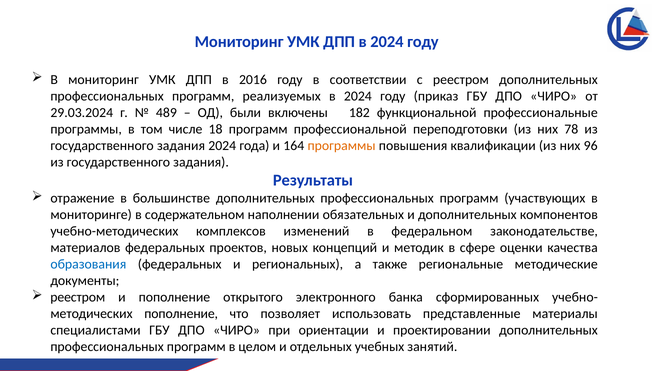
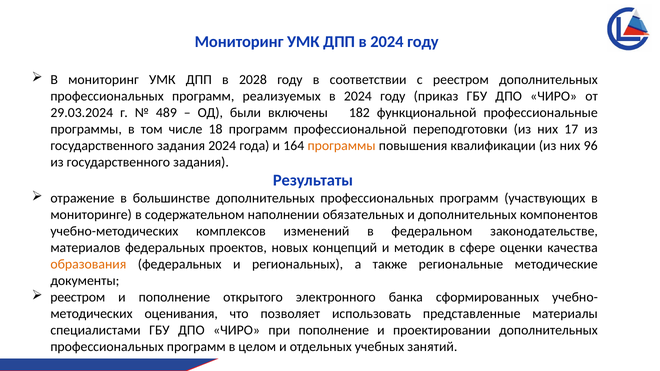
2016: 2016 -> 2028 (253, 80)
78: 78 -> 17 (571, 129)
образования colour: blue -> orange (88, 264)
пополнение: пополнение -> оценивания (181, 314)
при ориентации: ориентации -> пополнение (334, 331)
